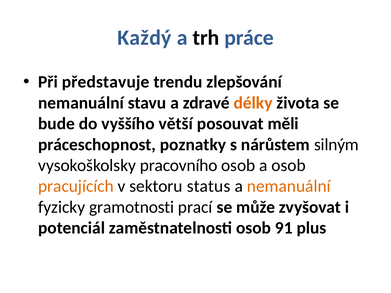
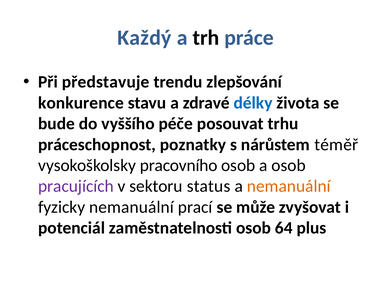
nemanuální: nemanuální -> konkurence (81, 103)
délky colour: orange -> blue (253, 103)
větší: větší -> péče (176, 124)
měli: měli -> trhu (283, 124)
silným: silným -> téměř (336, 145)
pracujících colour: orange -> purple (76, 186)
fyzicky gramotnosti: gramotnosti -> nemanuální (131, 207)
91: 91 -> 64 (284, 228)
